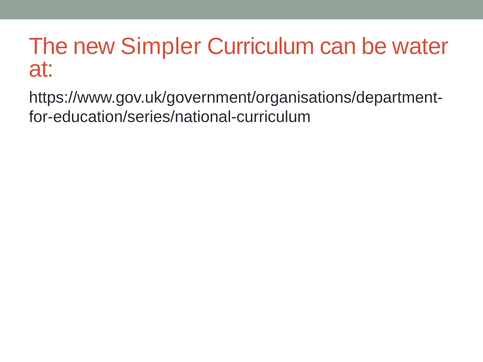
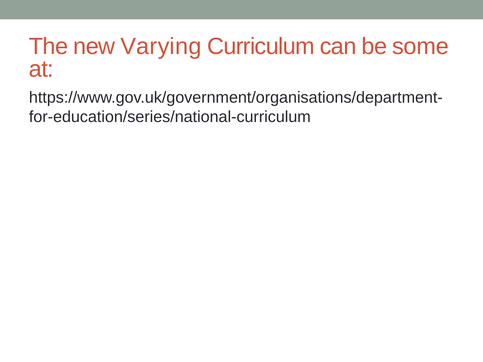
Simpler: Simpler -> Varying (161, 47)
water: water -> some (421, 47)
